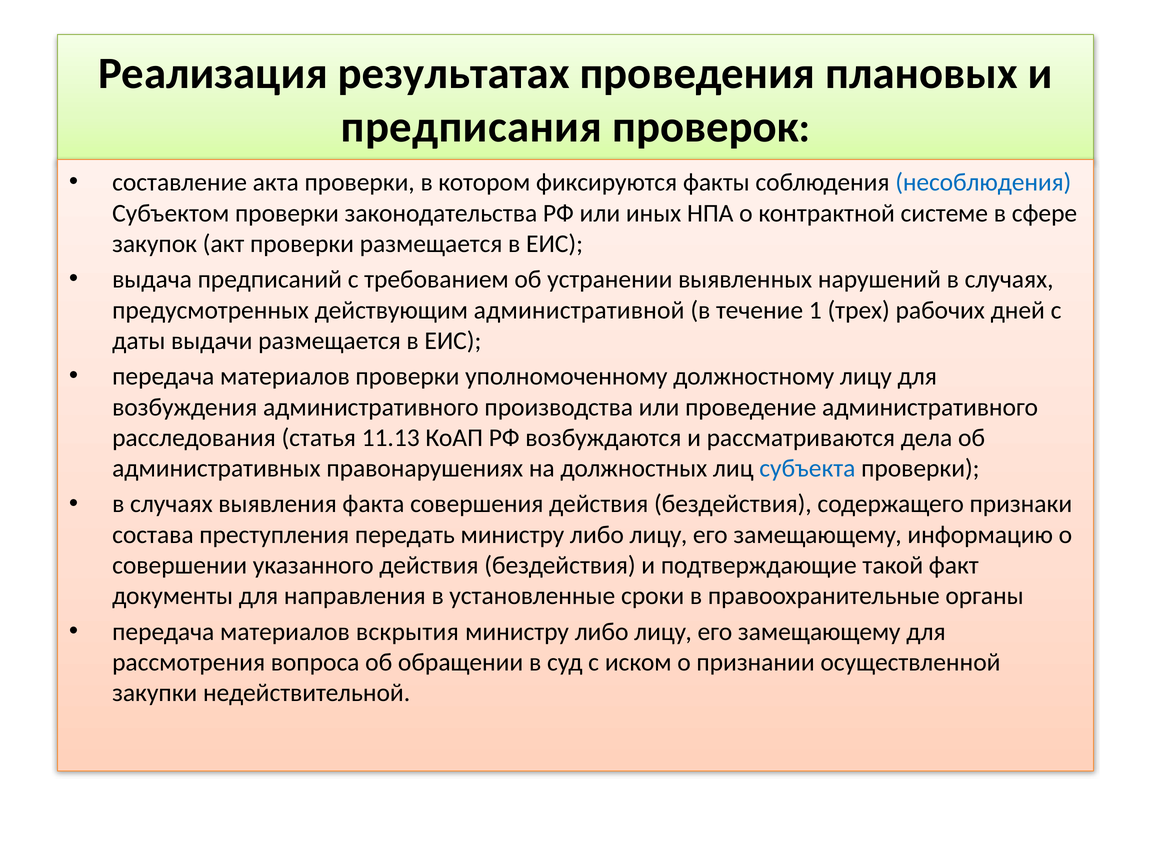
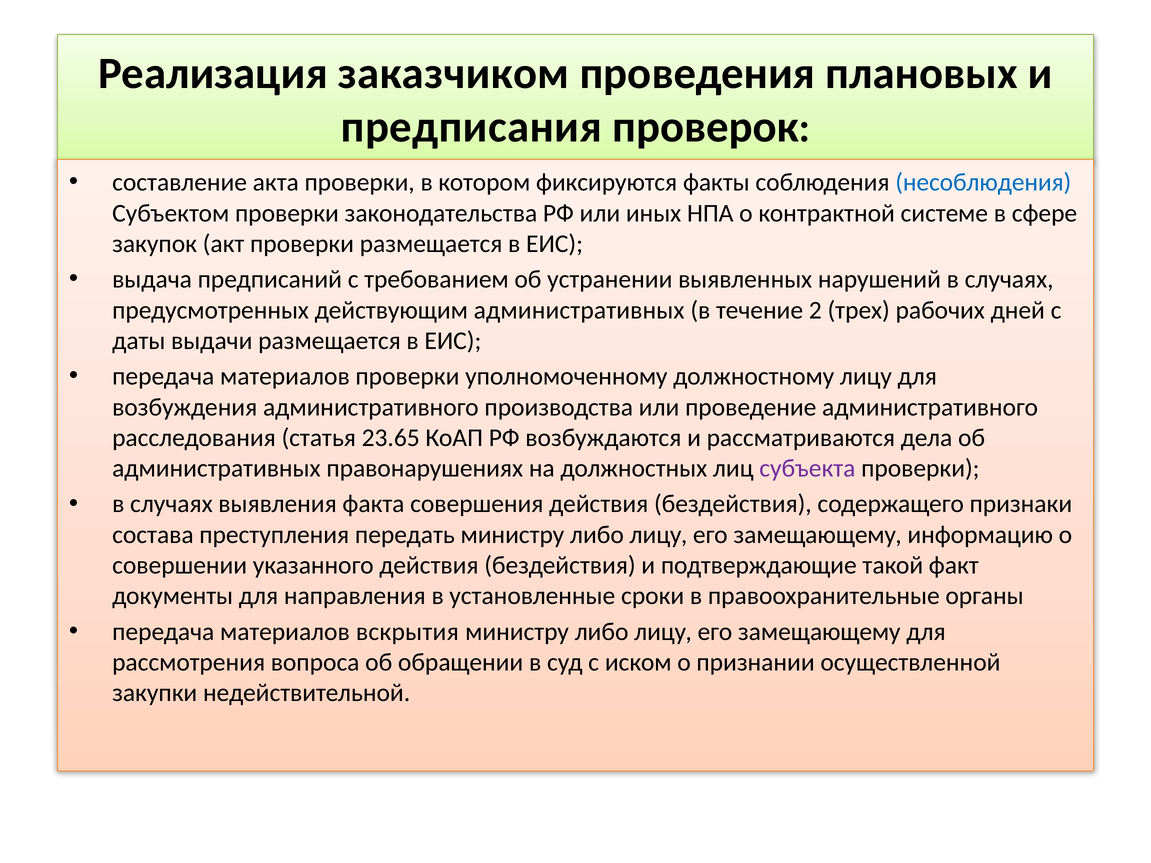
результатах: результатах -> заказчиком (454, 73)
действующим административной: административной -> административных (579, 310)
1: 1 -> 2 (815, 310)
11.13: 11.13 -> 23.65 (391, 438)
субъекта colour: blue -> purple (807, 468)
